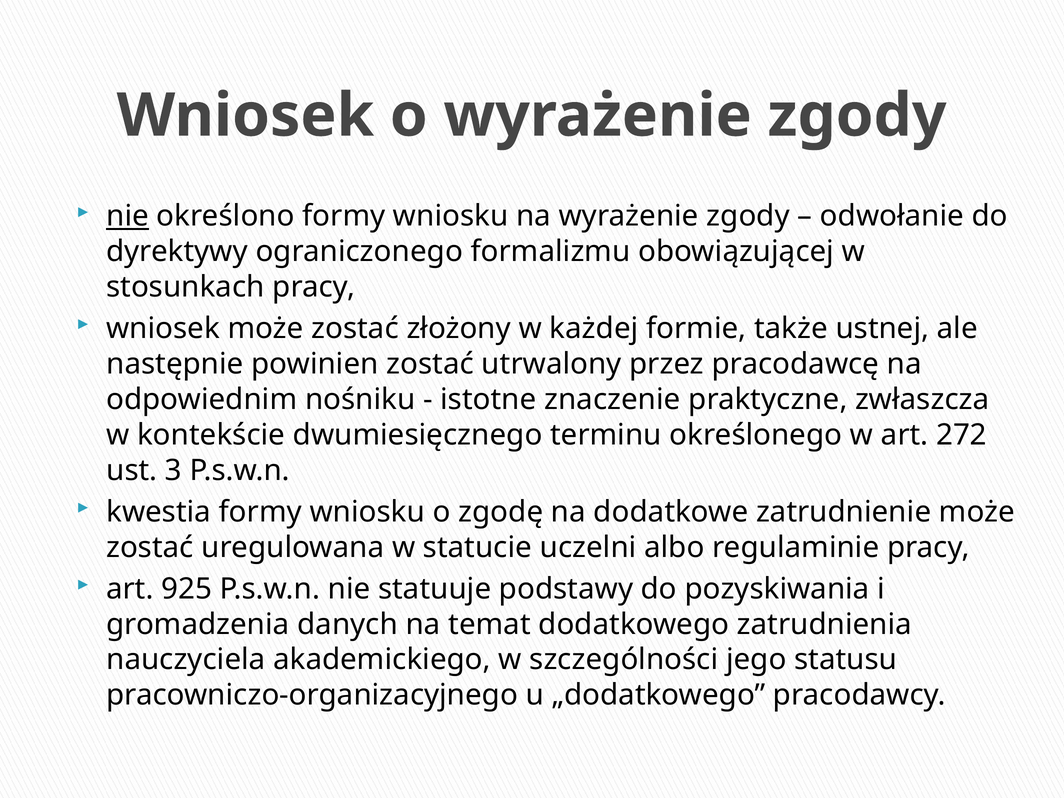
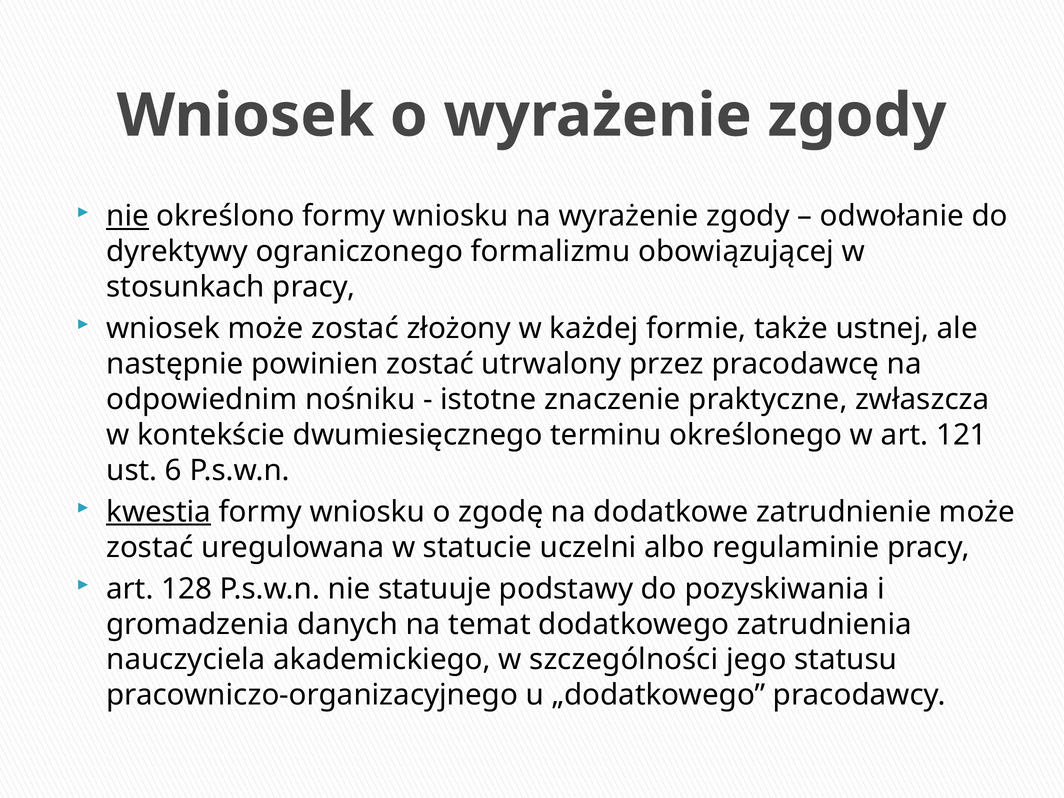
272: 272 -> 121 (961, 435)
3: 3 -> 6 (173, 471)
kwestia underline: none -> present (159, 512)
925: 925 -> 128 (187, 589)
